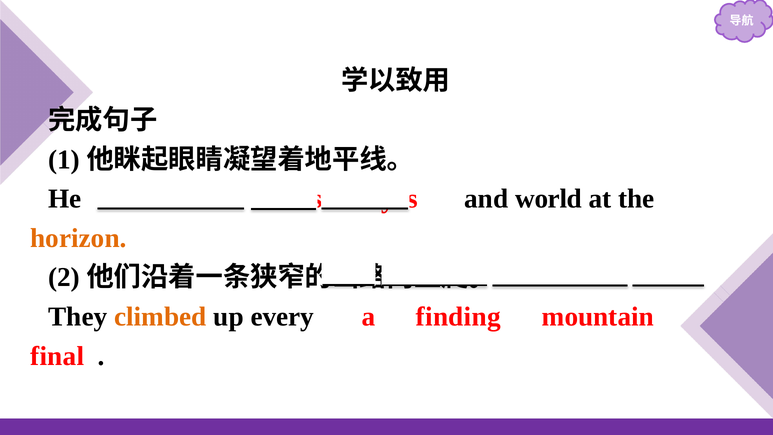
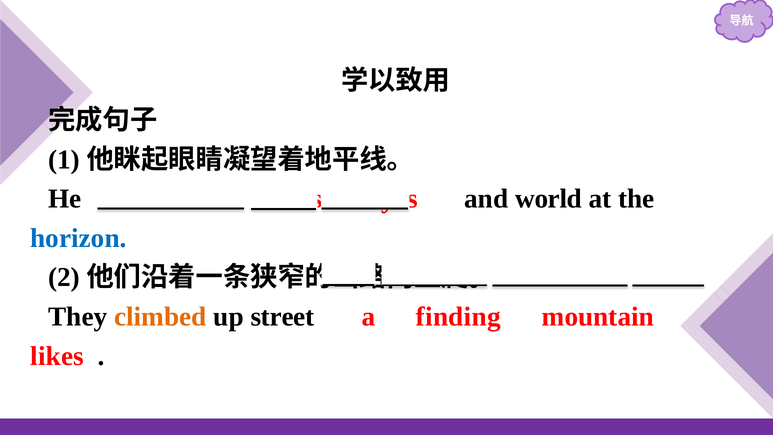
horizon colour: orange -> blue (78, 238)
every: every -> street (282, 317)
final: final -> likes (57, 356)
